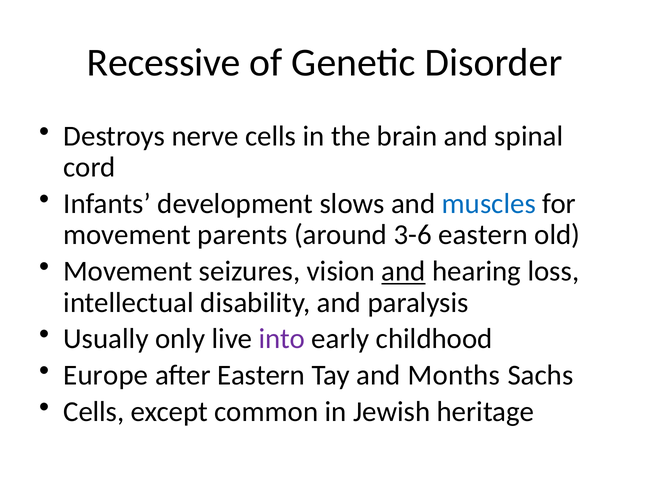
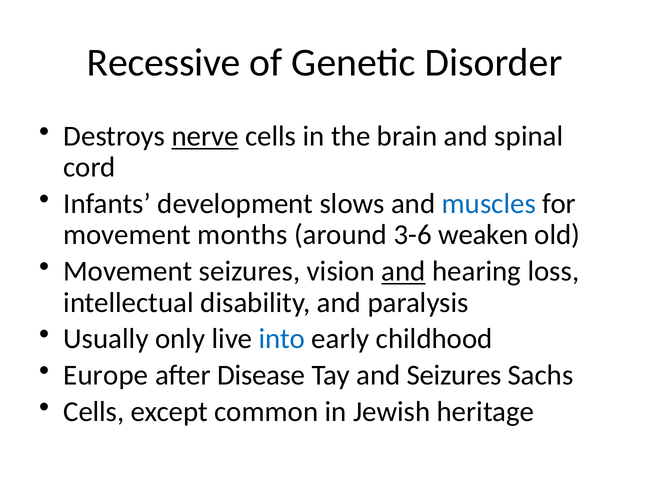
nerve underline: none -> present (205, 136)
parents: parents -> months (242, 235)
3-6 eastern: eastern -> weaken (483, 235)
into colour: purple -> blue (282, 339)
after Eastern: Eastern -> Disease (261, 376)
and Months: Months -> Seizures (454, 376)
